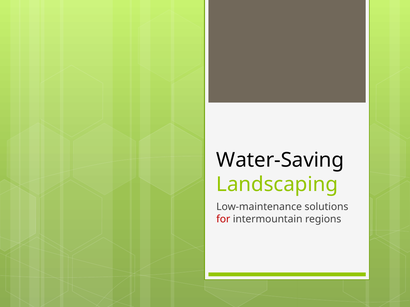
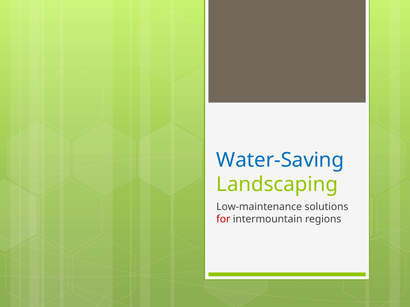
Water-Saving colour: black -> blue (280, 160)
